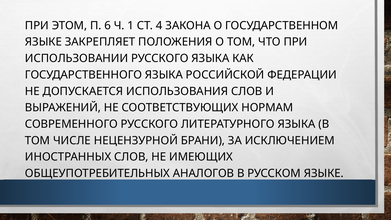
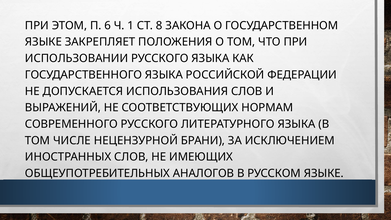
4: 4 -> 8 (159, 26)
